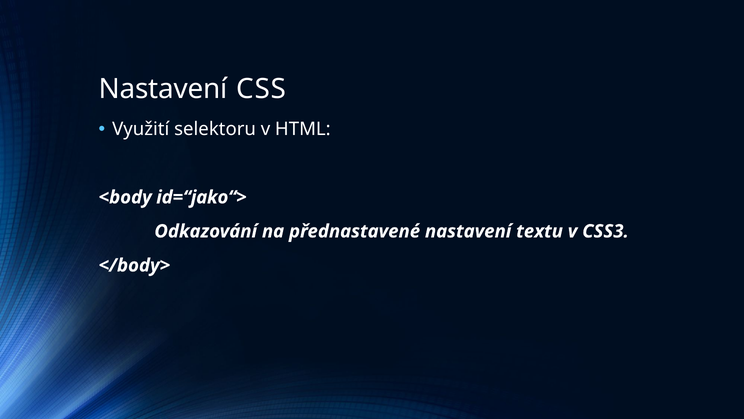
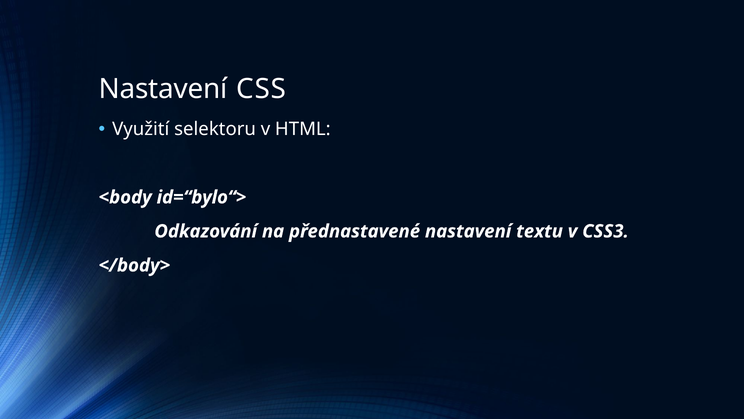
id=“jako“>: id=“jako“> -> id=“bylo“> (201, 197)
